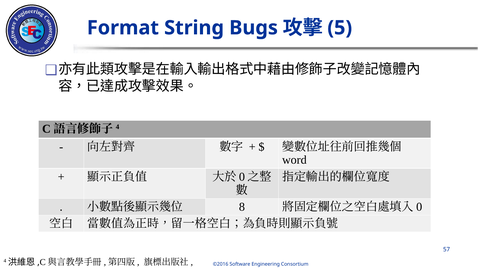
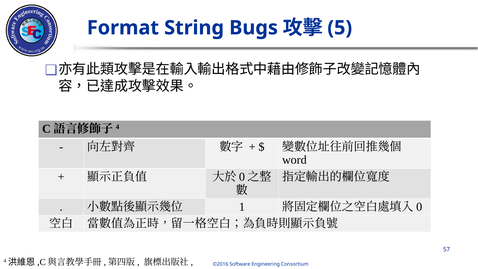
8: 8 -> 1 (242, 207)
